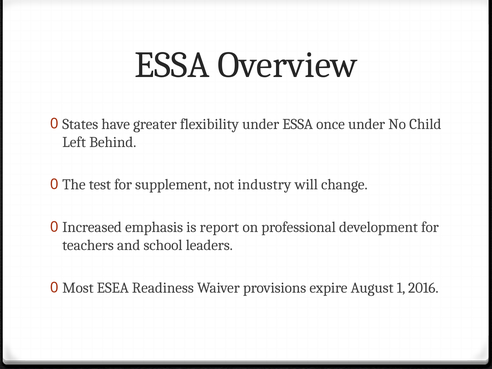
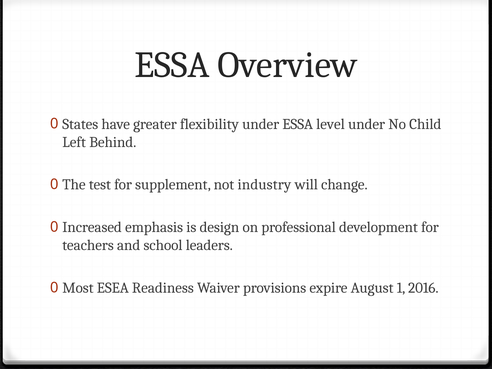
once: once -> level (331, 124)
report: report -> design (219, 227)
